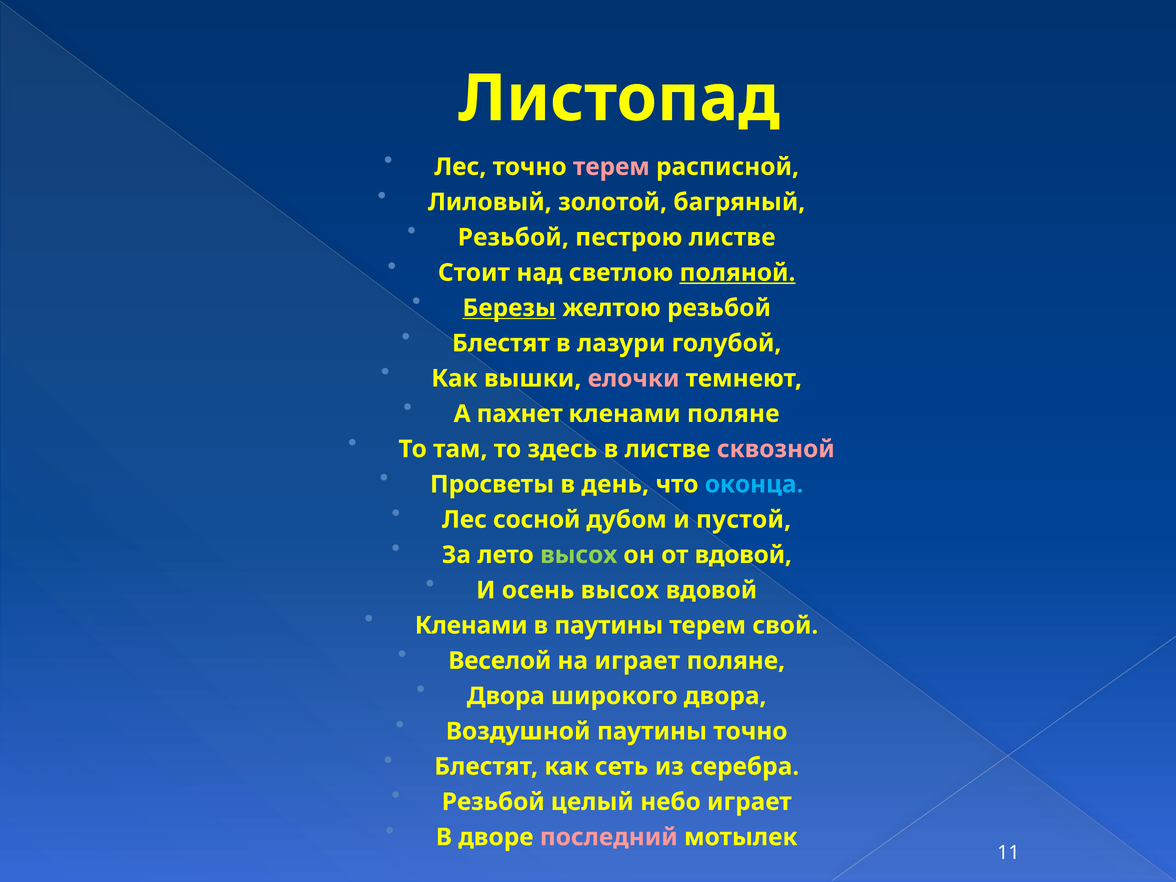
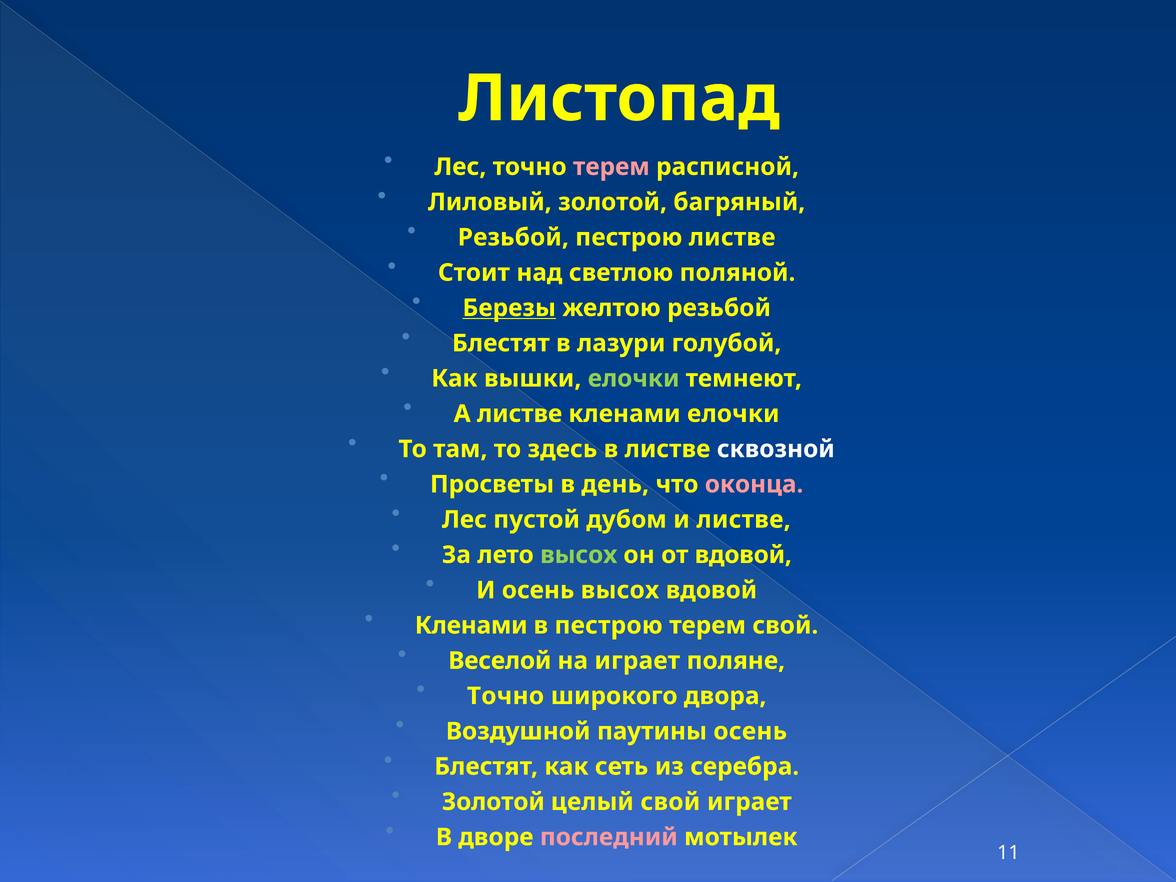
поляной underline: present -> none (738, 273)
елочки colour: pink -> light green (634, 379)
А пахнет: пахнет -> листве (520, 414)
кленами поляне: поляне -> елочки (733, 414)
сквозной colour: pink -> white (776, 449)
оконца colour: light blue -> pink (754, 484)
сосной: сосной -> пустой (537, 520)
и пустой: пустой -> листве (744, 520)
в паутины: паутины -> пестрою (609, 625)
Двора: Двора -> Точно (505, 696)
паутины точно: точно -> осень (750, 731)
Резьбой: Резьбой -> Золотой (493, 802)
целый небо: небо -> свой (670, 802)
